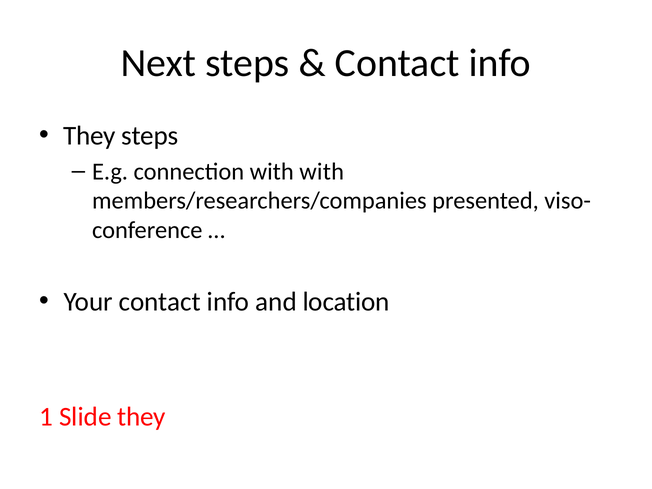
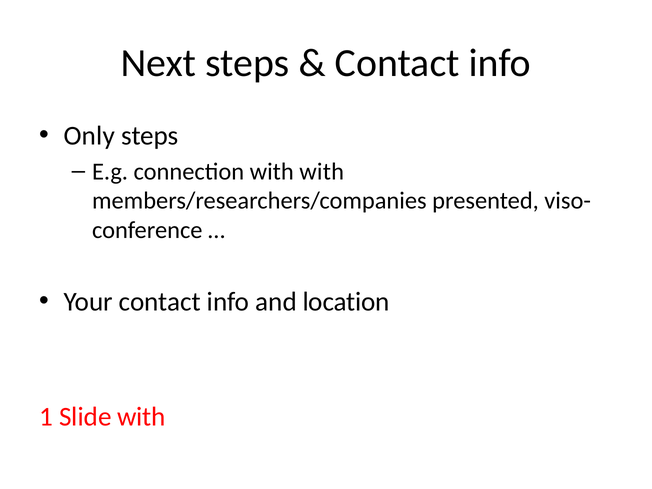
They: They -> Only (89, 136)
Slide they: they -> with (141, 417)
